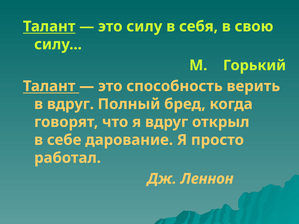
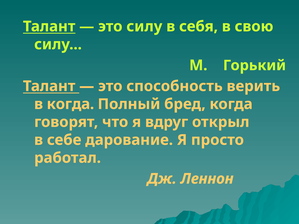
в вдруг: вдруг -> когда (70, 104)
